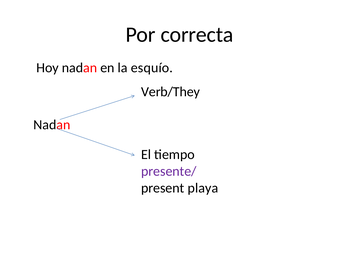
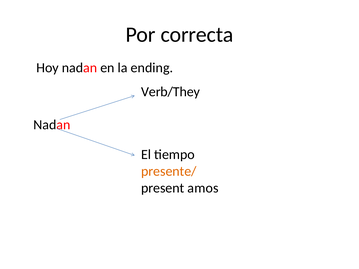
esquío: esquío -> ending (152, 68)
presente/ colour: purple -> orange (169, 171)
playa: playa -> amos (203, 188)
